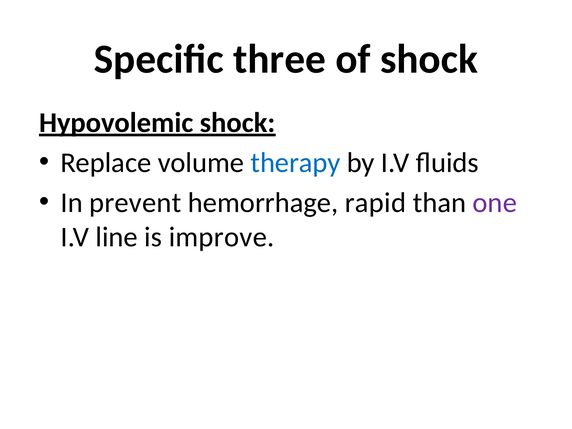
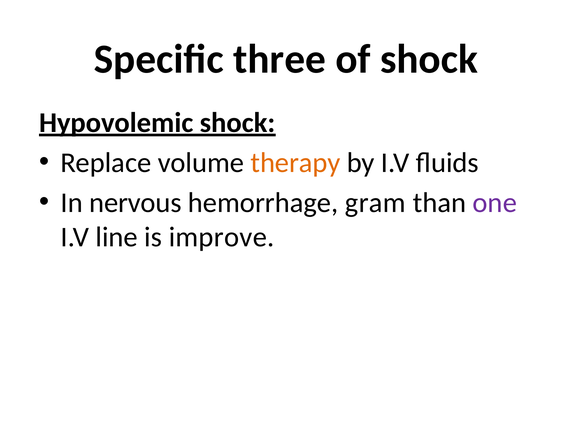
therapy colour: blue -> orange (295, 163)
prevent: prevent -> nervous (135, 203)
rapid: rapid -> gram (375, 203)
